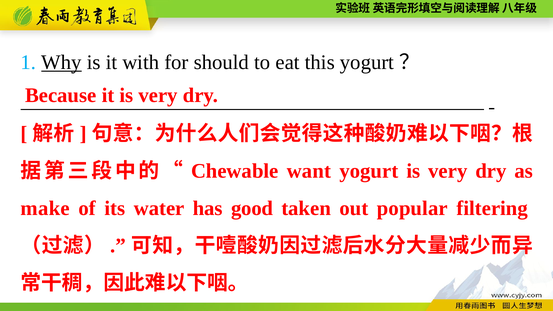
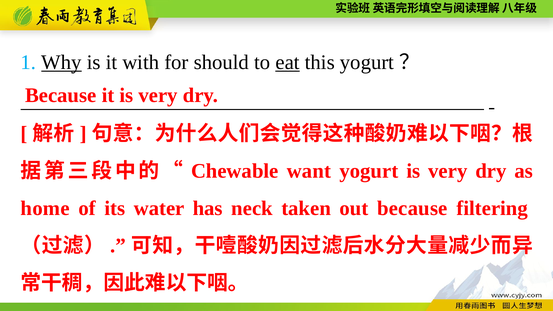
eat underline: none -> present (288, 62)
make: make -> home (45, 208)
good: good -> neck (252, 208)
out popular: popular -> because (412, 208)
